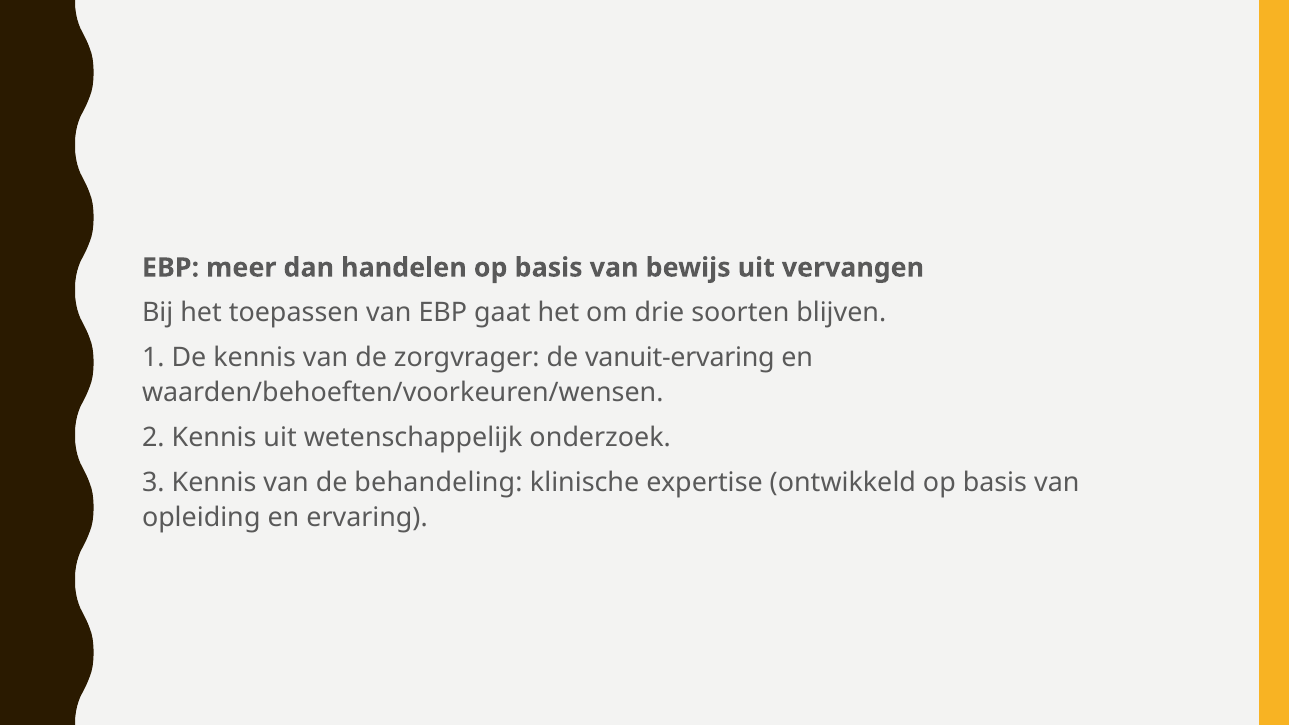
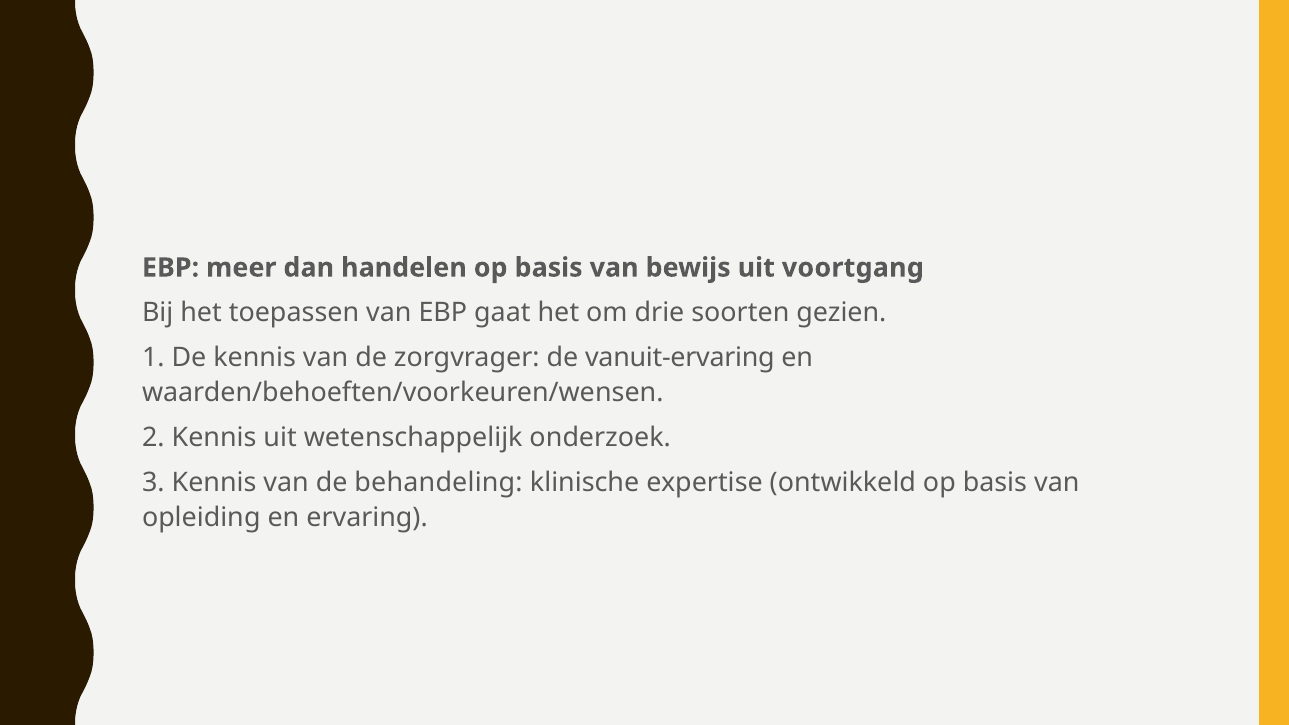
vervangen: vervangen -> voortgang (853, 268)
blijven: blijven -> gezien (841, 313)
